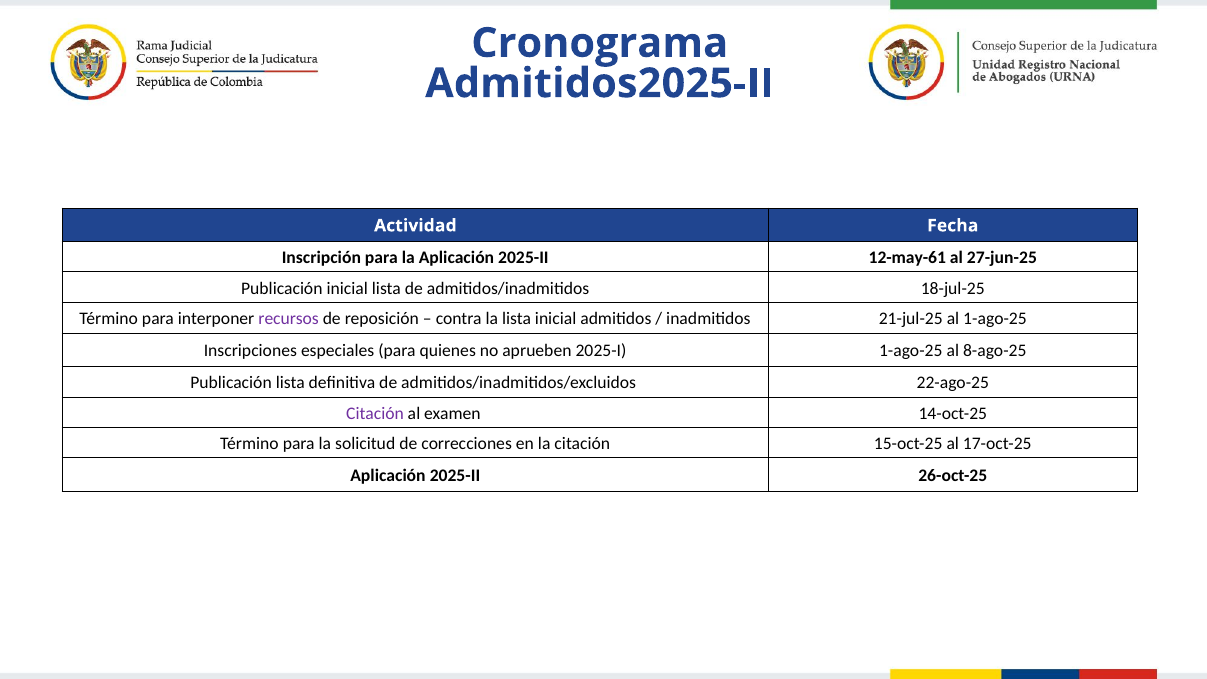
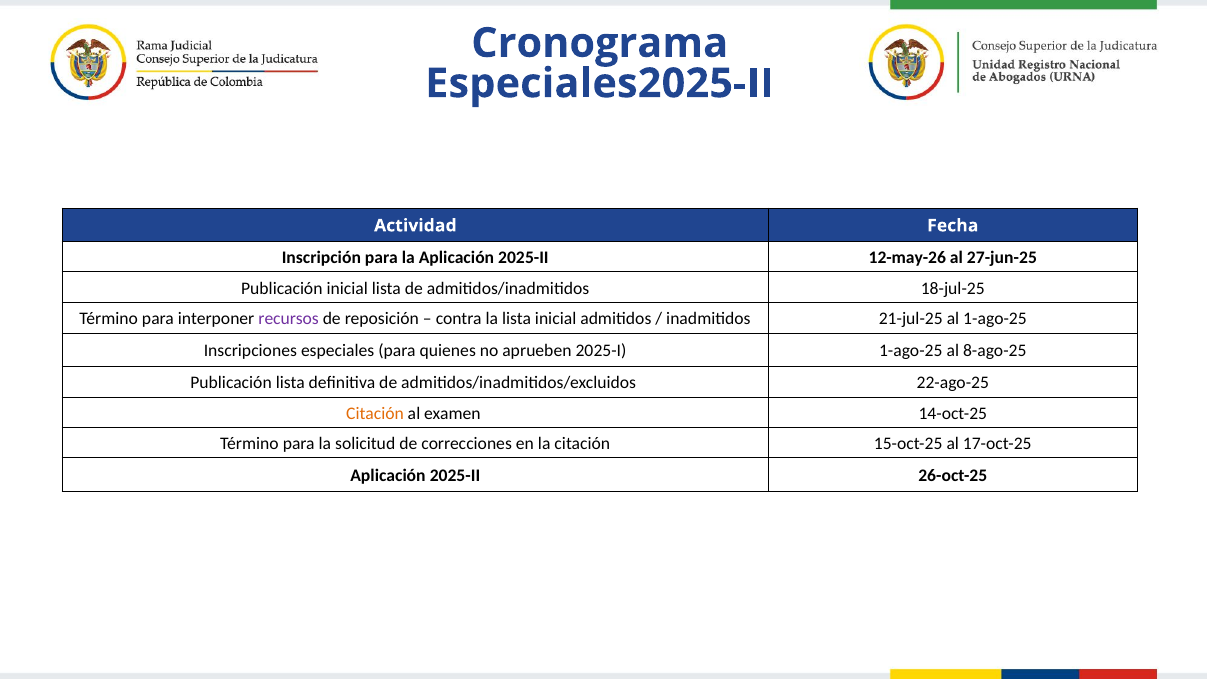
Admitidos2025-II: Admitidos2025-II -> Especiales2025-II (600, 84)
12-may-61: 12-may-61 -> 12-may-26 (907, 257)
Citación colour: purple -> orange (375, 413)
